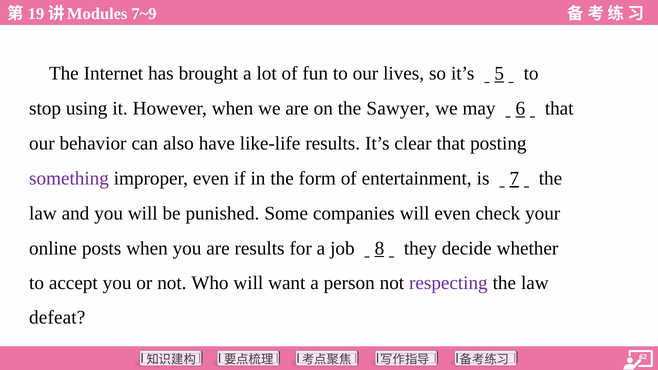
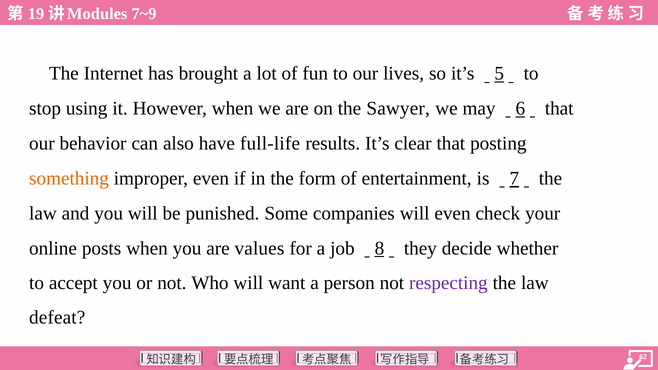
like-life: like-life -> full-life (270, 143)
something colour: purple -> orange (69, 178)
are results: results -> values (259, 248)
